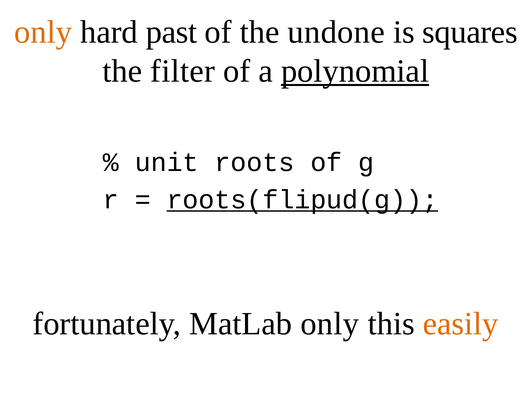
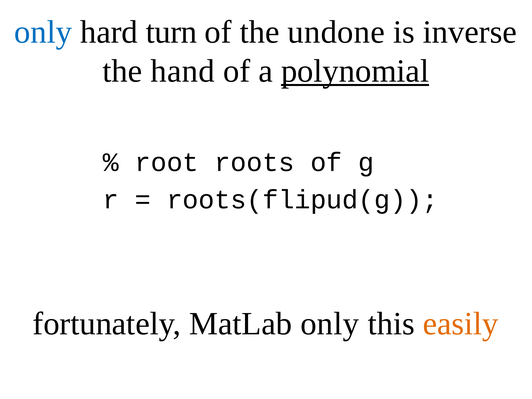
only colour: orange -> blue (43, 32)
past: past -> turn (171, 32)
squares: squares -> inverse (470, 32)
filter: filter -> hand (183, 71)
unit: unit -> root (167, 162)
roots(flipud(g underline: present -> none (302, 200)
